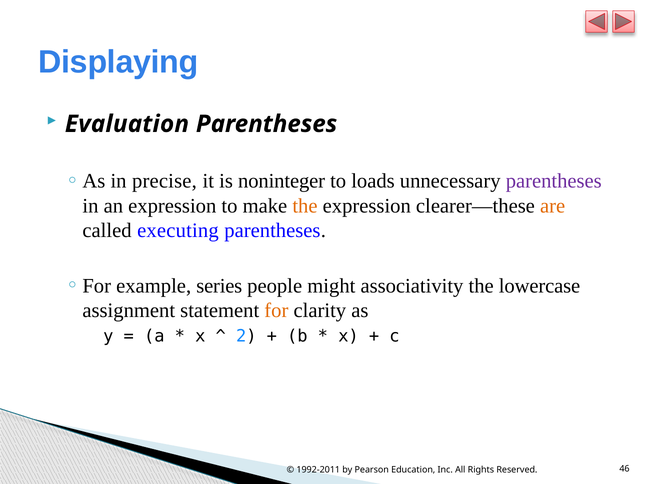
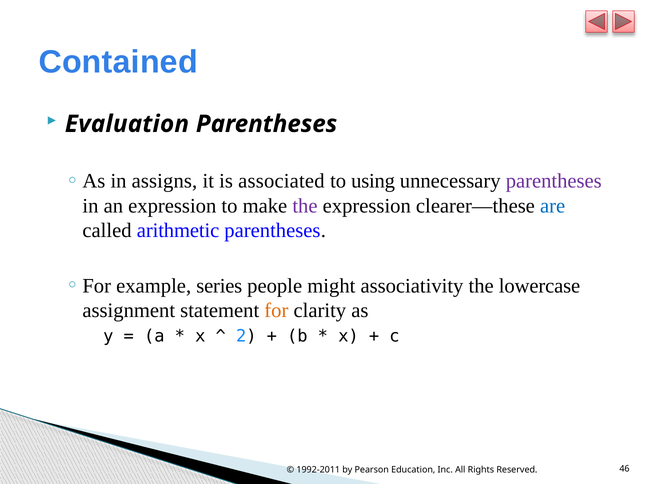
Displaying: Displaying -> Contained (118, 62)
precise: precise -> assigns (164, 181)
noninteger: noninteger -> associated (281, 181)
loads: loads -> using (373, 181)
the colour: orange -> purple (305, 206)
are colour: orange -> blue (553, 206)
executing: executing -> arithmetic (178, 231)
